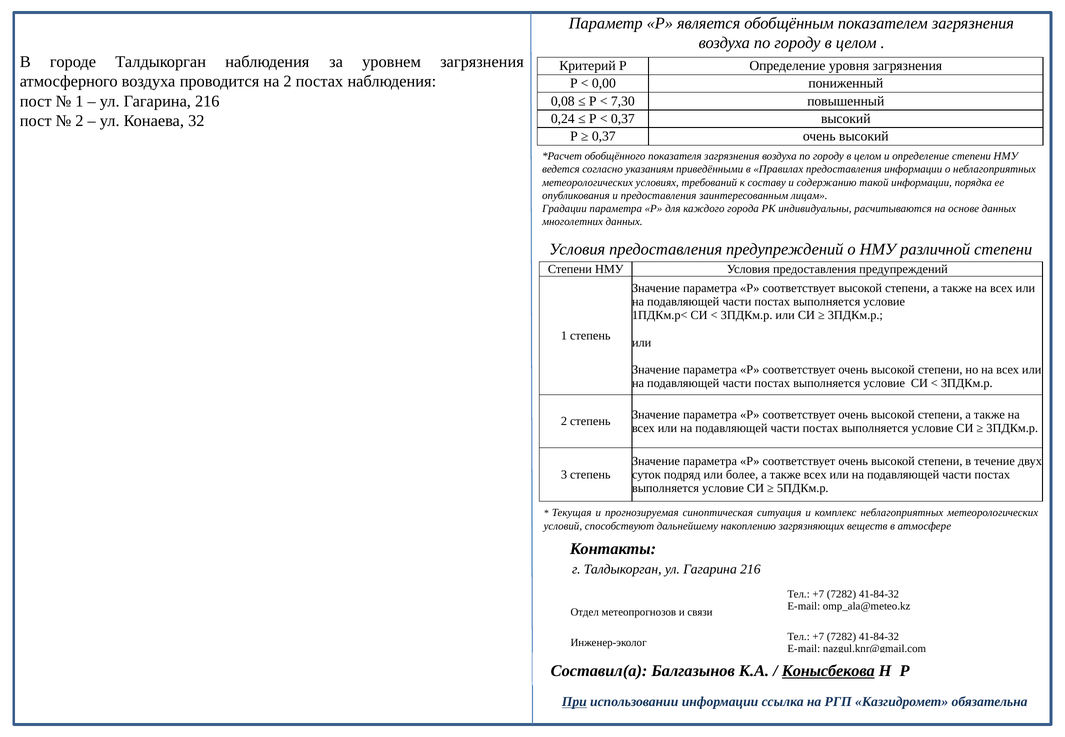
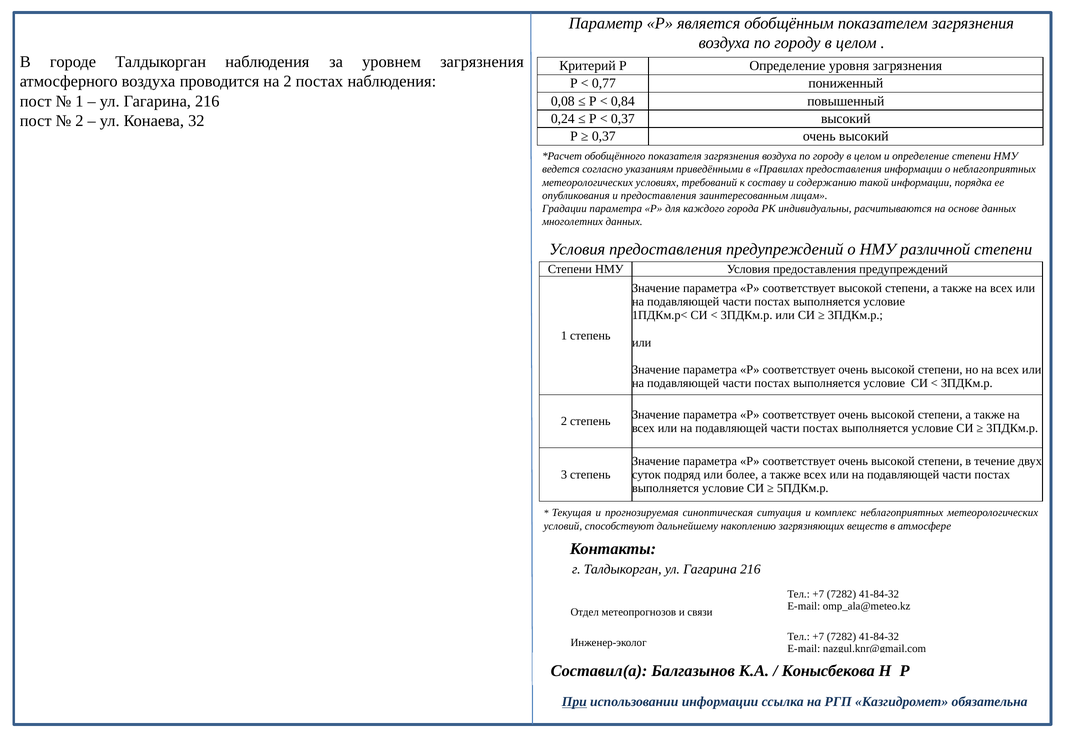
0,00: 0,00 -> 0,77 (604, 84)
7,30: 7,30 -> 0,84 (623, 101)
Конысбекова underline: present -> none (828, 671)
